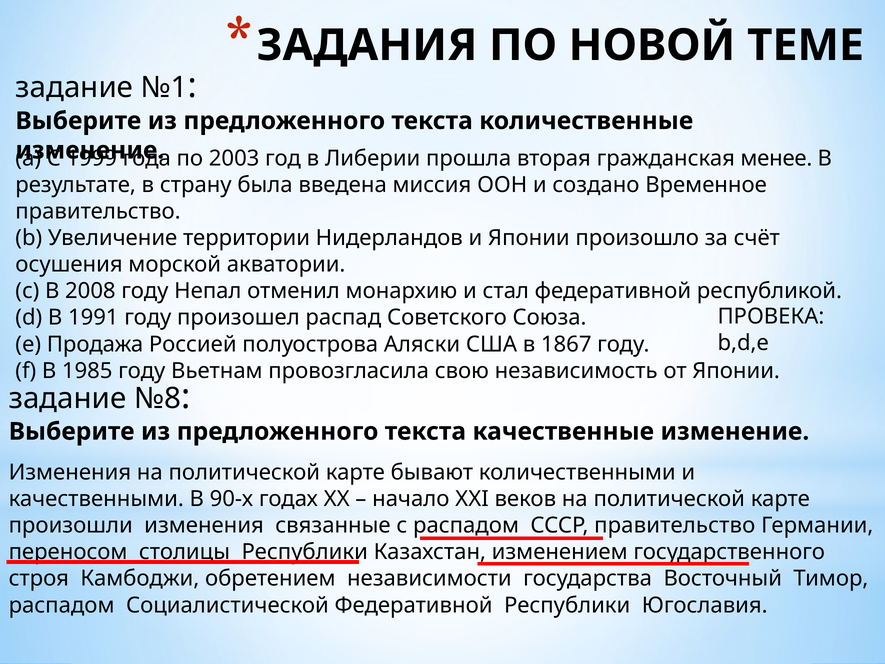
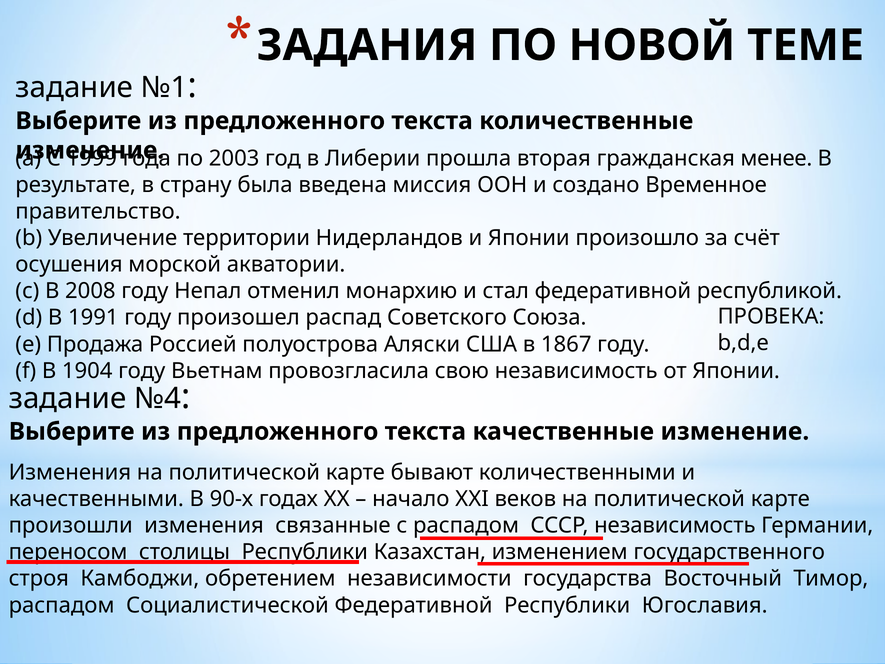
1985: 1985 -> 1904 (87, 371)
№8: №8 -> №4 (158, 398)
правительство: правительство -> независимость (675, 525)
